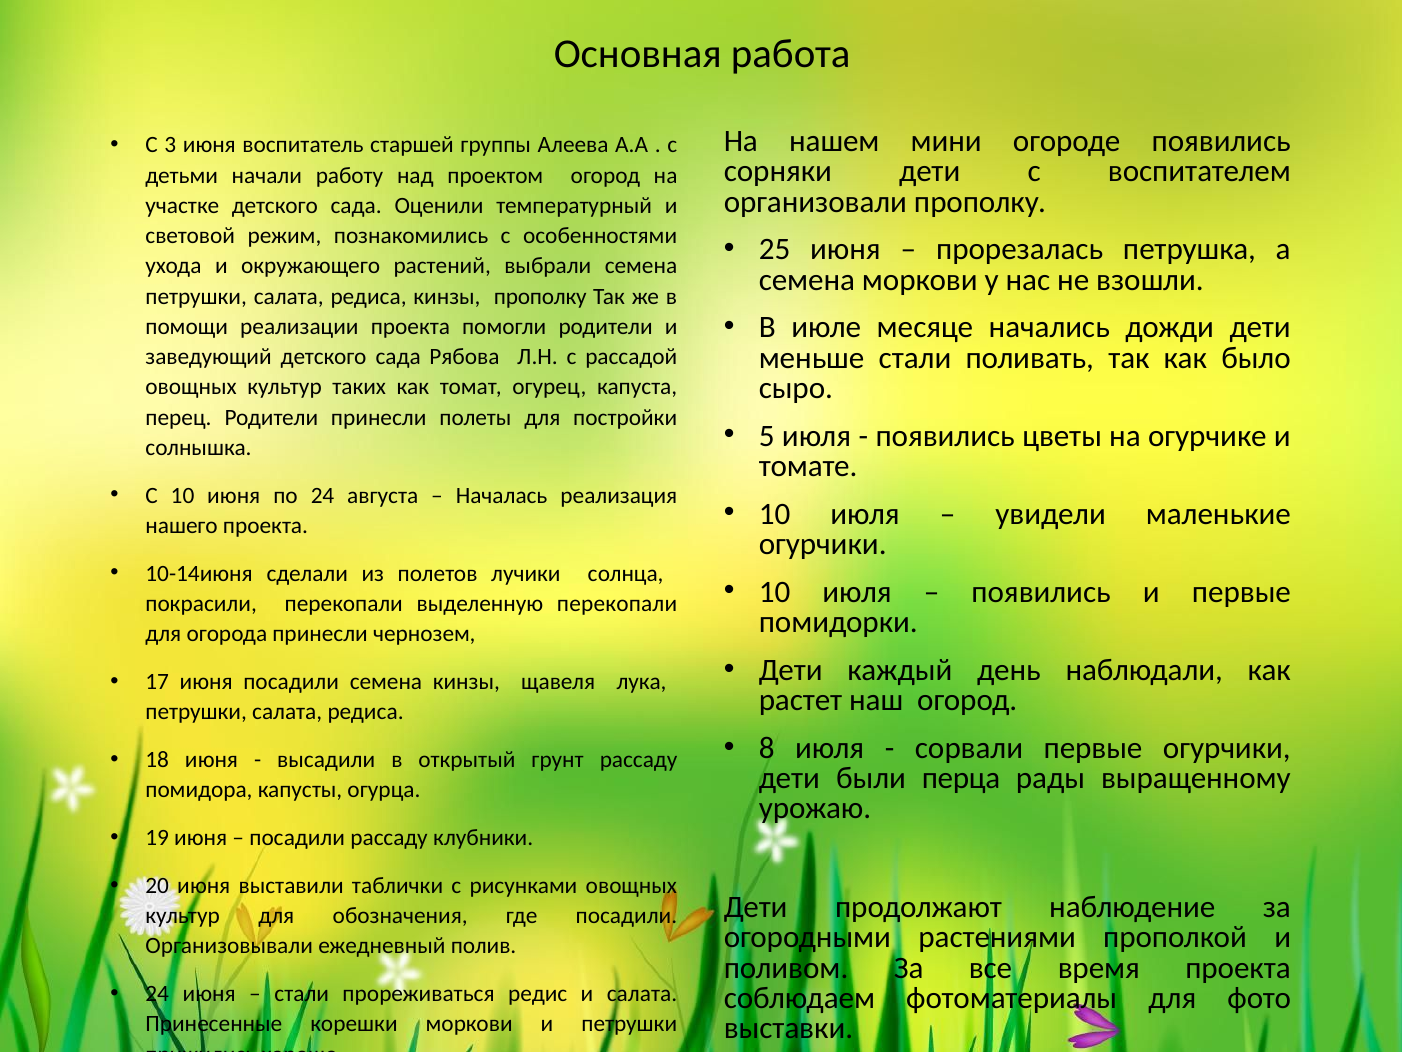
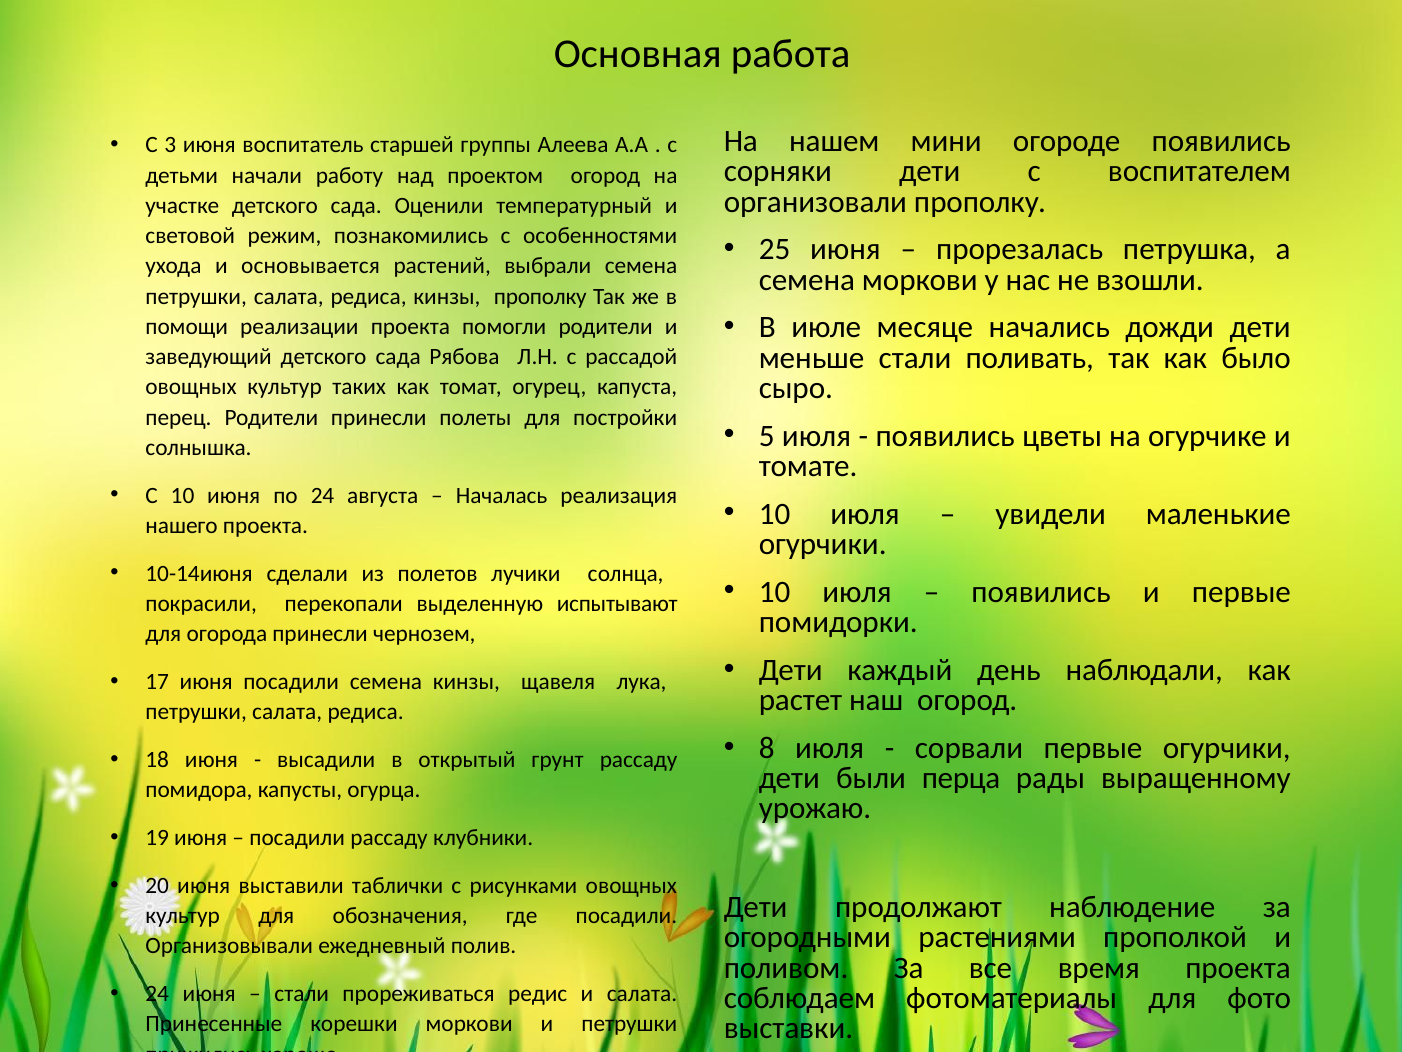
окружающего: окружающего -> основывается (311, 266)
выделенную перекопали: перекопали -> испытывают (617, 603)
